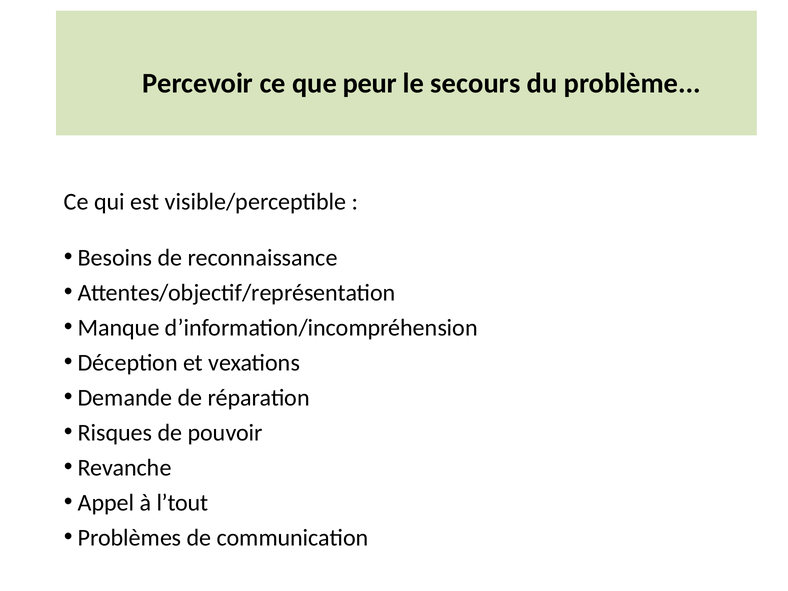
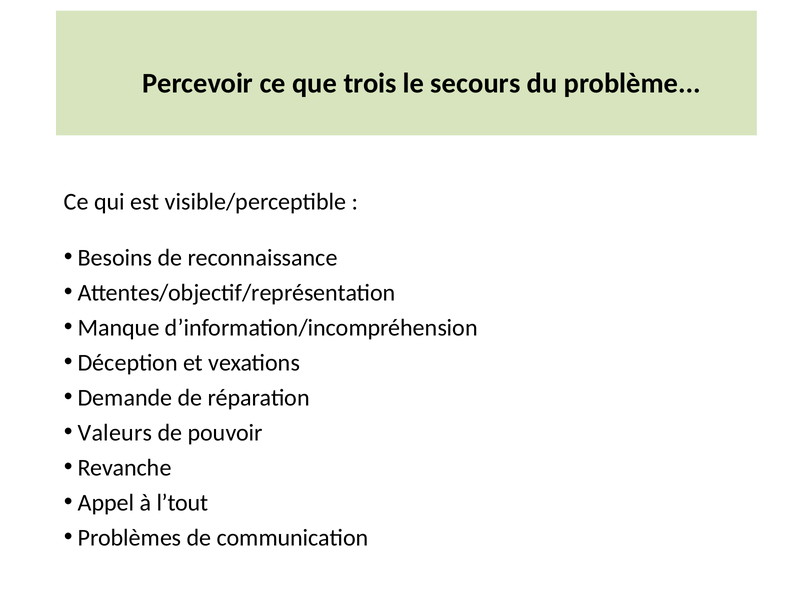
peur: peur -> trois (370, 84)
Risques: Risques -> Valeurs (115, 433)
